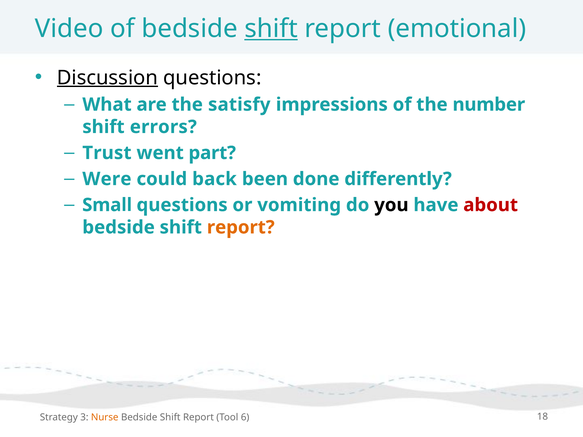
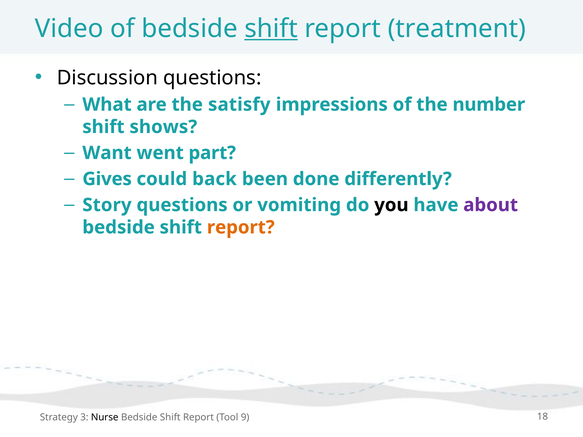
emotional: emotional -> treatment (457, 29)
Discussion underline: present -> none (107, 78)
errors: errors -> shows (163, 127)
Trust: Trust -> Want (107, 153)
Were: Were -> Gives (107, 179)
Small: Small -> Story (107, 205)
about colour: red -> purple (491, 205)
Nurse colour: orange -> black (105, 418)
6: 6 -> 9 (245, 418)
